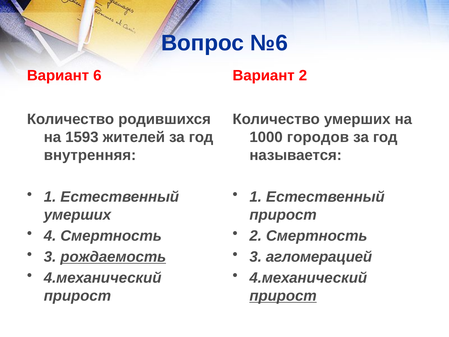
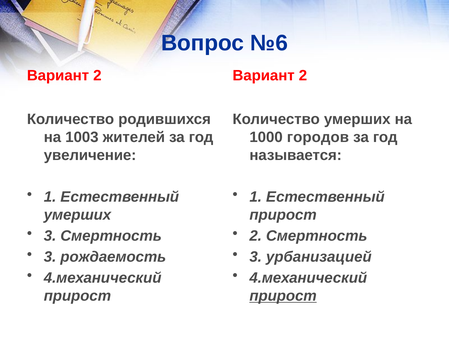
6: 6 -> 2 (97, 76)
1593: 1593 -> 1003 (82, 137)
внутренняя: внутренняя -> увеличение (90, 155)
4: 4 -> 3 (50, 236)
рождаемость underline: present -> none (113, 257)
агломерацией: агломерацией -> урбанизацией (319, 257)
